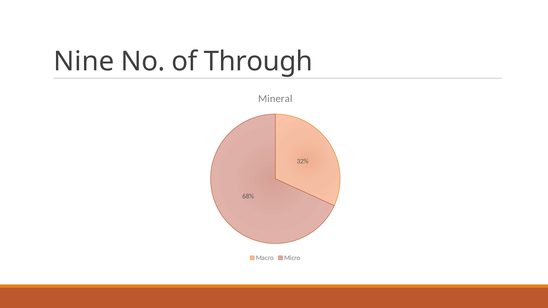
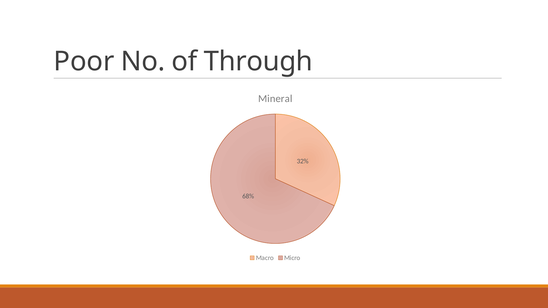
Nine: Nine -> Poor (84, 61)
